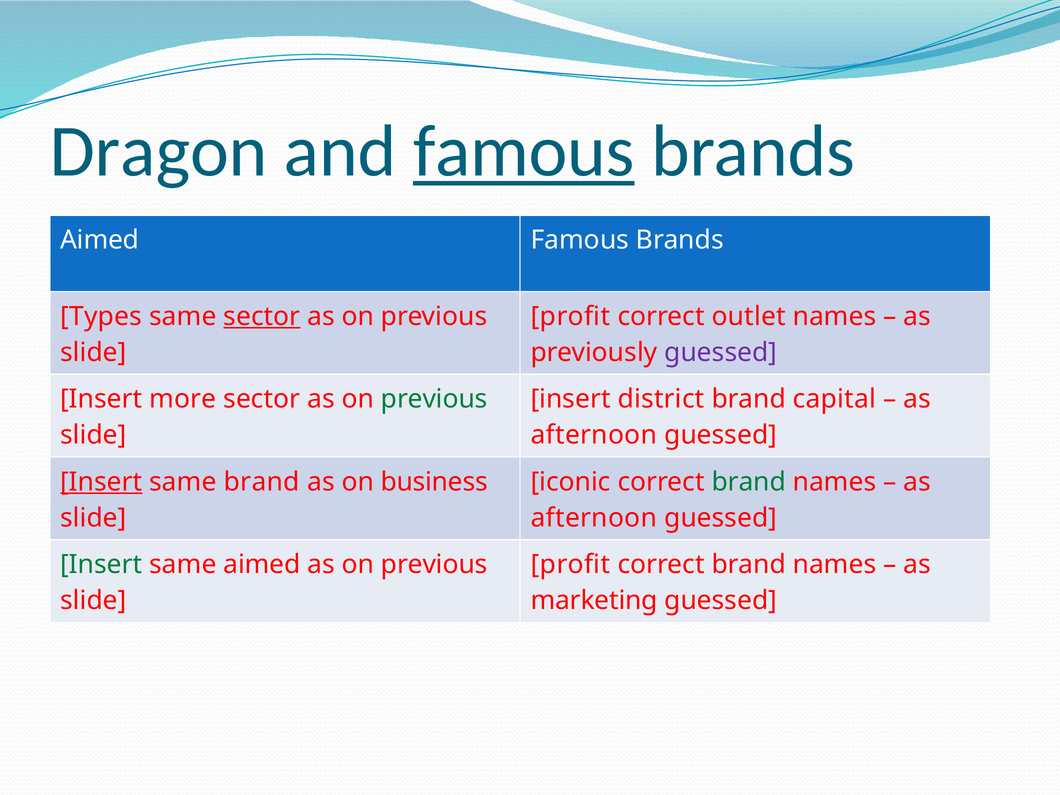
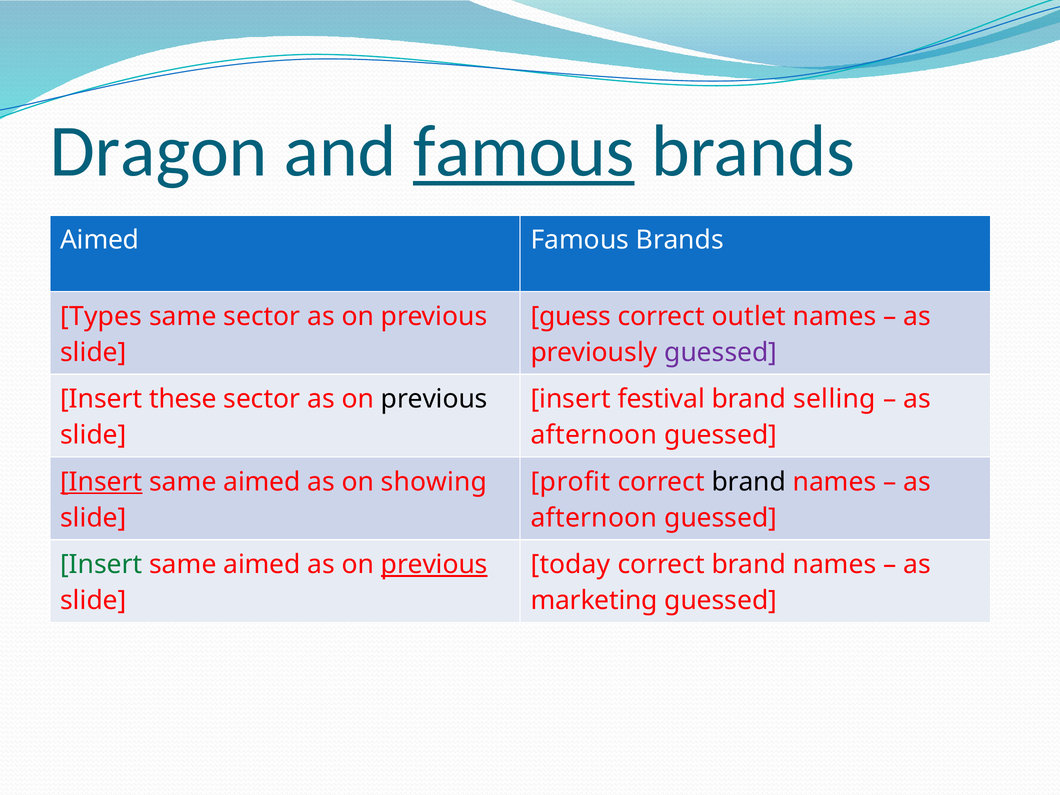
sector underline: present -> none (262, 316)
profit: profit -> guess (571, 316)
more: more -> these (183, 399)
previous colour: green -> black (434, 399)
district: district -> festival (661, 399)
capital: capital -> selling (834, 399)
brand: brand -> aimed (262, 482)
business: business -> showing (434, 482)
iconic: iconic -> profit (571, 482)
brand colour: green -> black (749, 482)
previous underline: none -> present (434, 565)
profit: profit -> today (571, 565)
